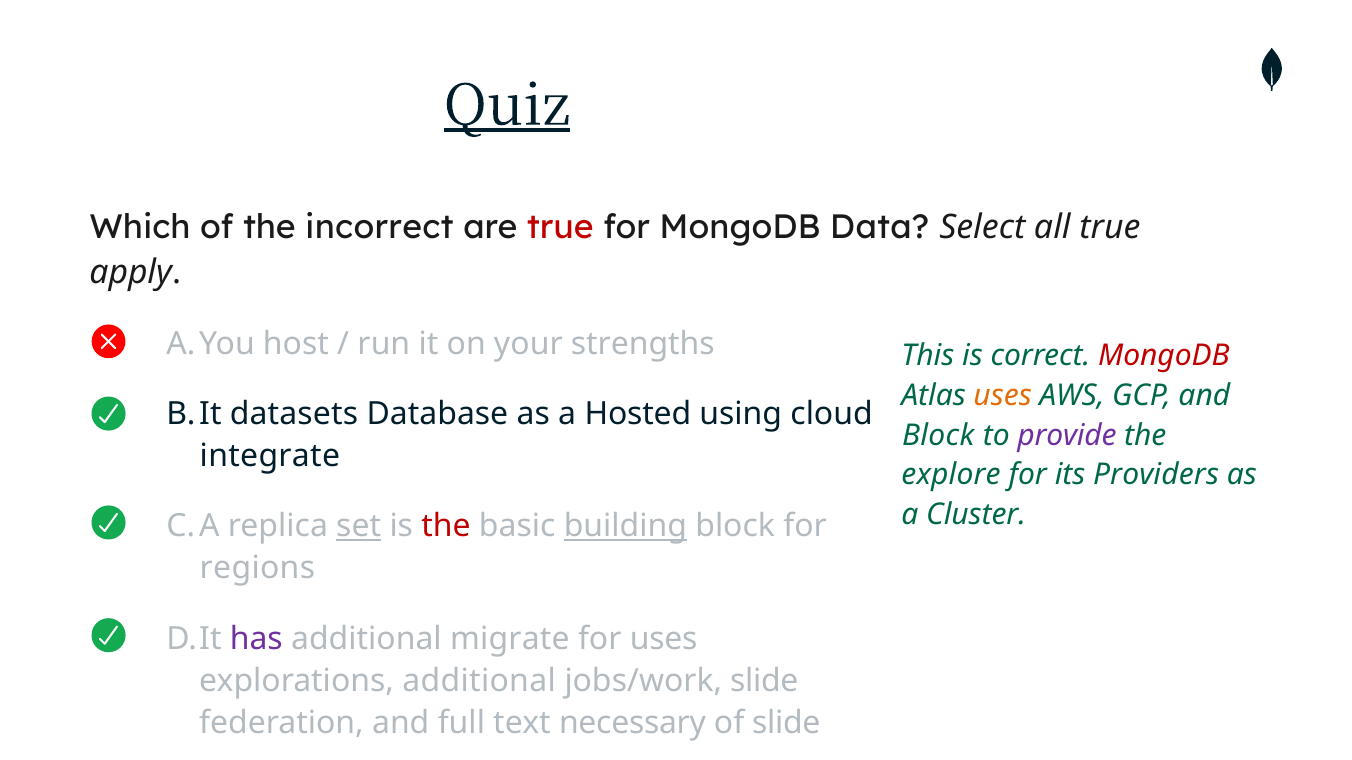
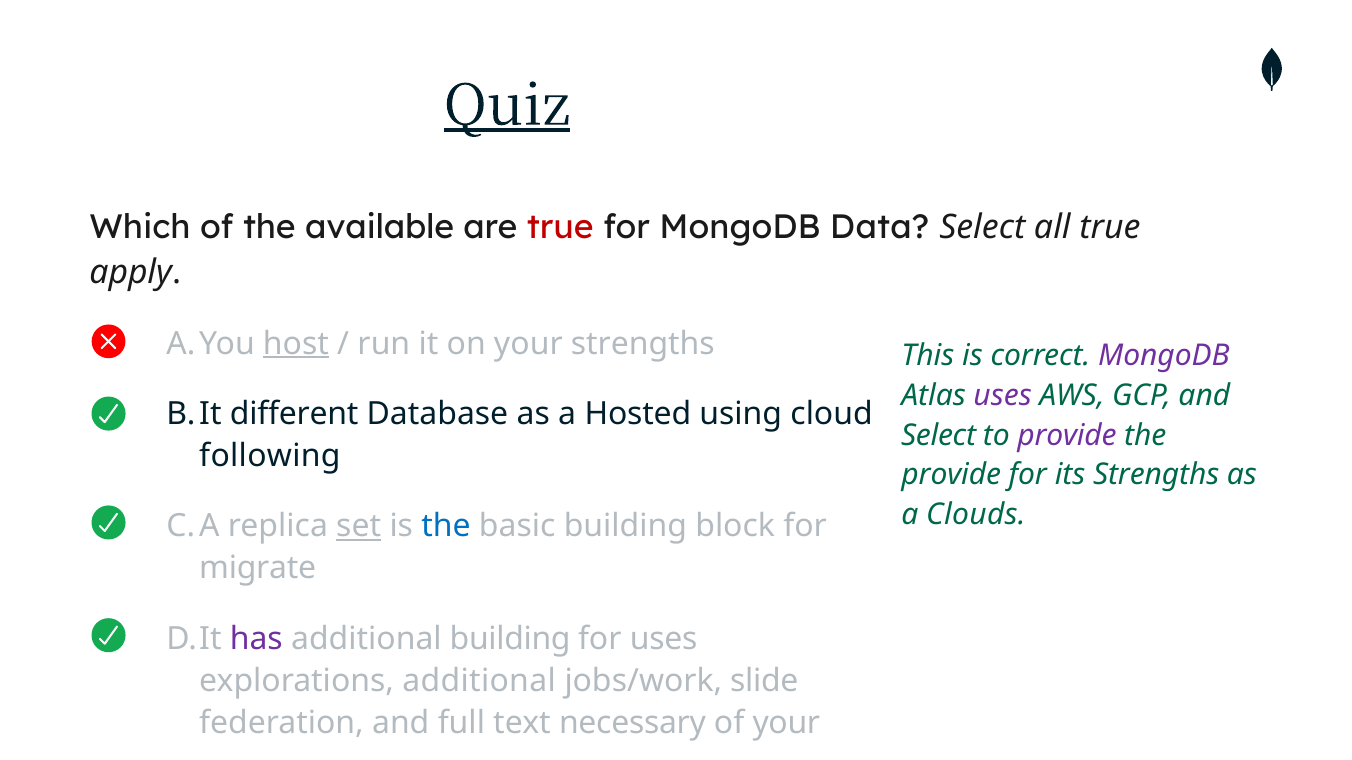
incorrect: incorrect -> available (380, 228)
host underline: none -> present (296, 344)
MongoDB colour: red -> purple (1164, 356)
uses colour: orange -> purple (1003, 396)
datasets: datasets -> different (294, 414)
Block: Block -> Select (939, 435)
integrate: integrate -> following (270, 456)
explore: explore -> provide (951, 475)
its Providers: Providers -> Strengths (1156, 475)
Cluster: Cluster -> Clouds (976, 515)
the colour: red -> blue (446, 527)
building underline: present -> none (625, 527)
regions: regions -> migrate (258, 569)
additional migrate: migrate -> building (510, 639)
of slide: slide -> your (786, 723)
